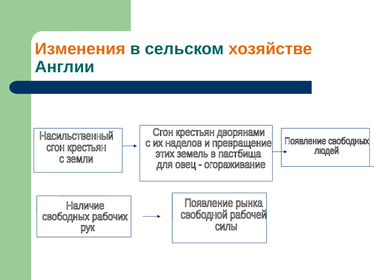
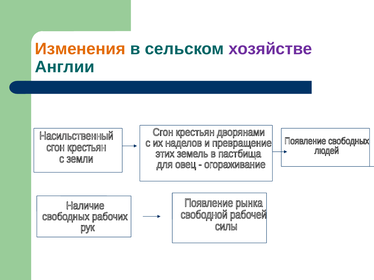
хозяйстве colour: orange -> purple (270, 49)
